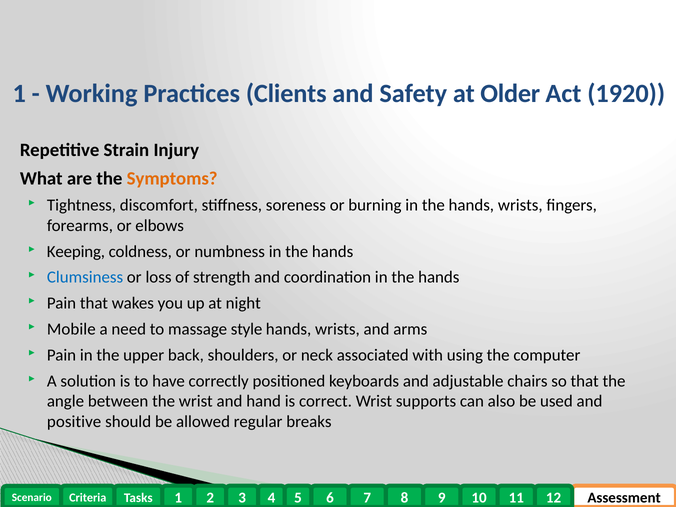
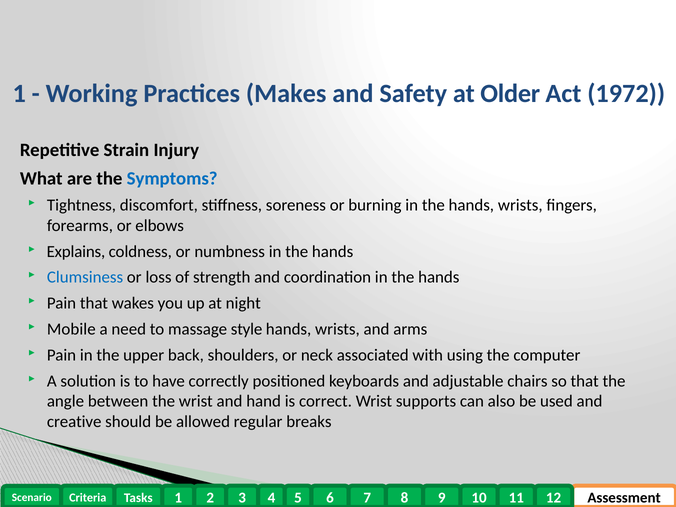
Clients: Clients -> Makes (286, 93)
1920: 1920 -> 1972 (626, 93)
Symptoms colour: orange -> blue (172, 178)
Keeping: Keeping -> Explains (76, 251)
positive: positive -> creative (74, 422)
